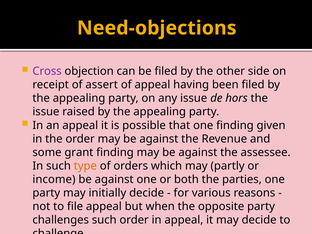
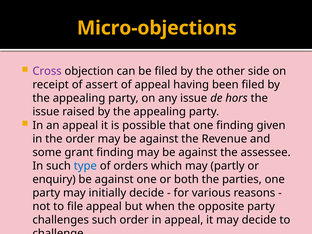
Need-objections: Need-objections -> Micro-objections (157, 28)
type colour: orange -> blue (85, 166)
income: income -> enquiry (54, 179)
